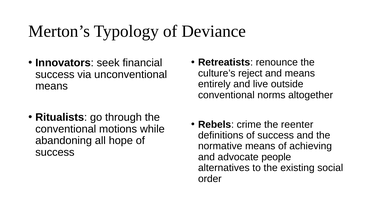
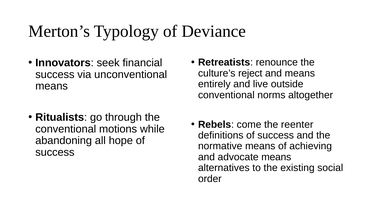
crime: crime -> come (249, 125)
advocate people: people -> means (276, 157)
